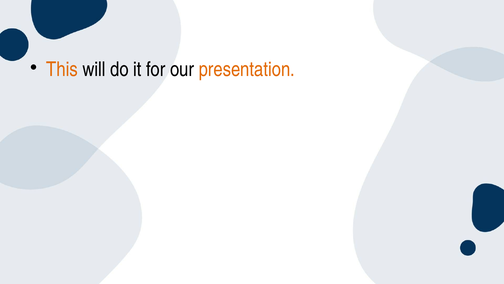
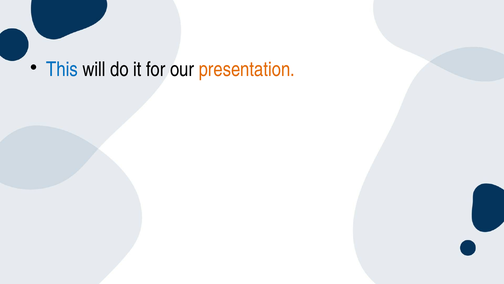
This colour: orange -> blue (62, 69)
